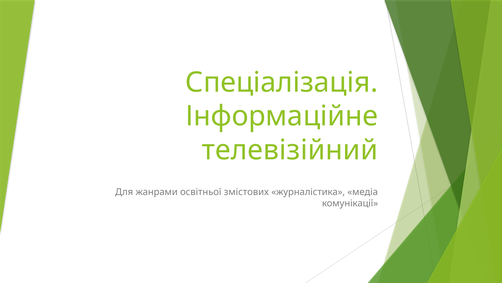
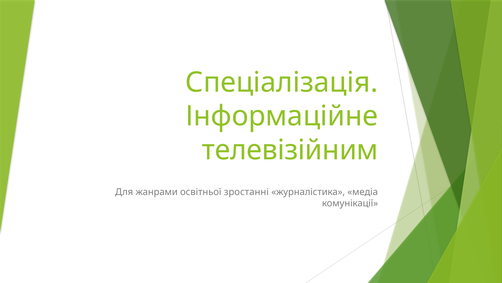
телевізійний: телевізійний -> телевізійним (290, 150)
змістових: змістових -> зростанні (246, 192)
